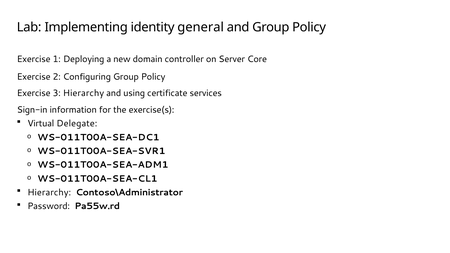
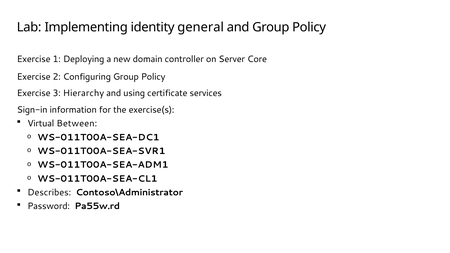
Delegate: Delegate -> Between (77, 124)
Hierarchy: Hierarchy -> Describes (49, 193)
